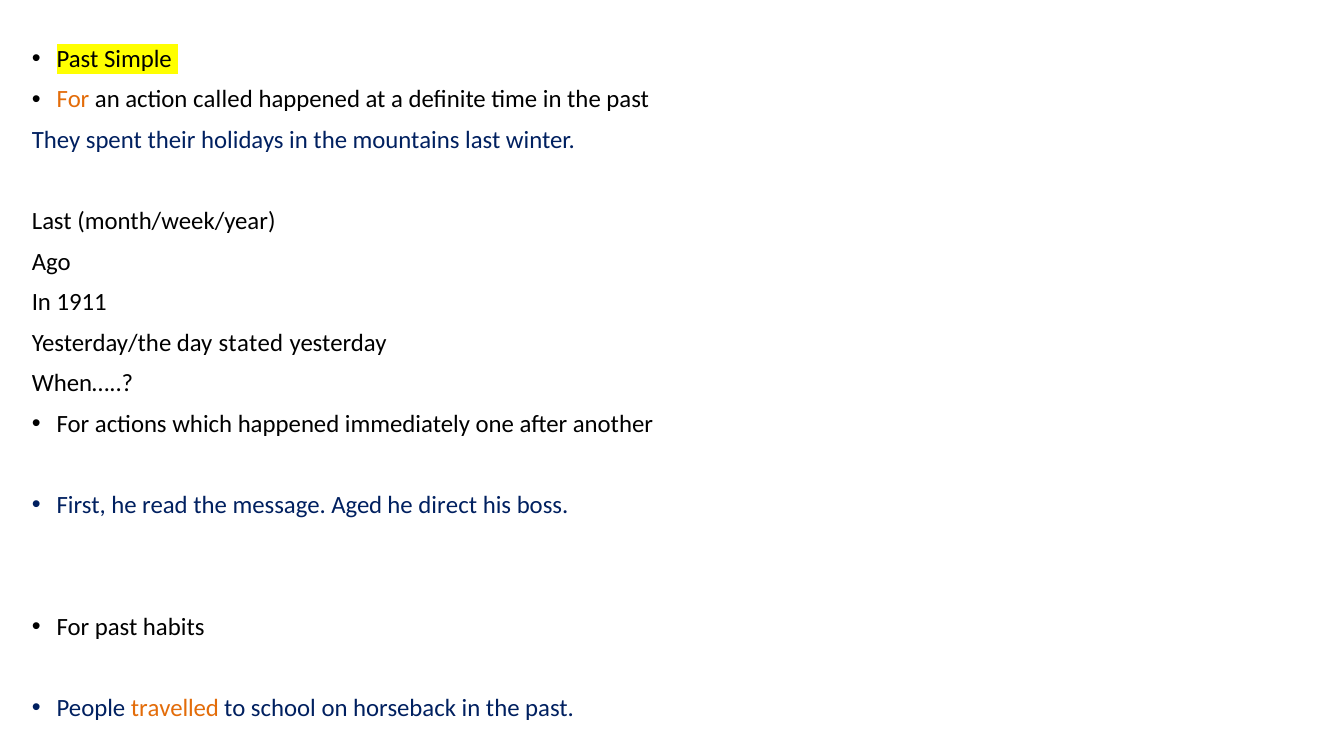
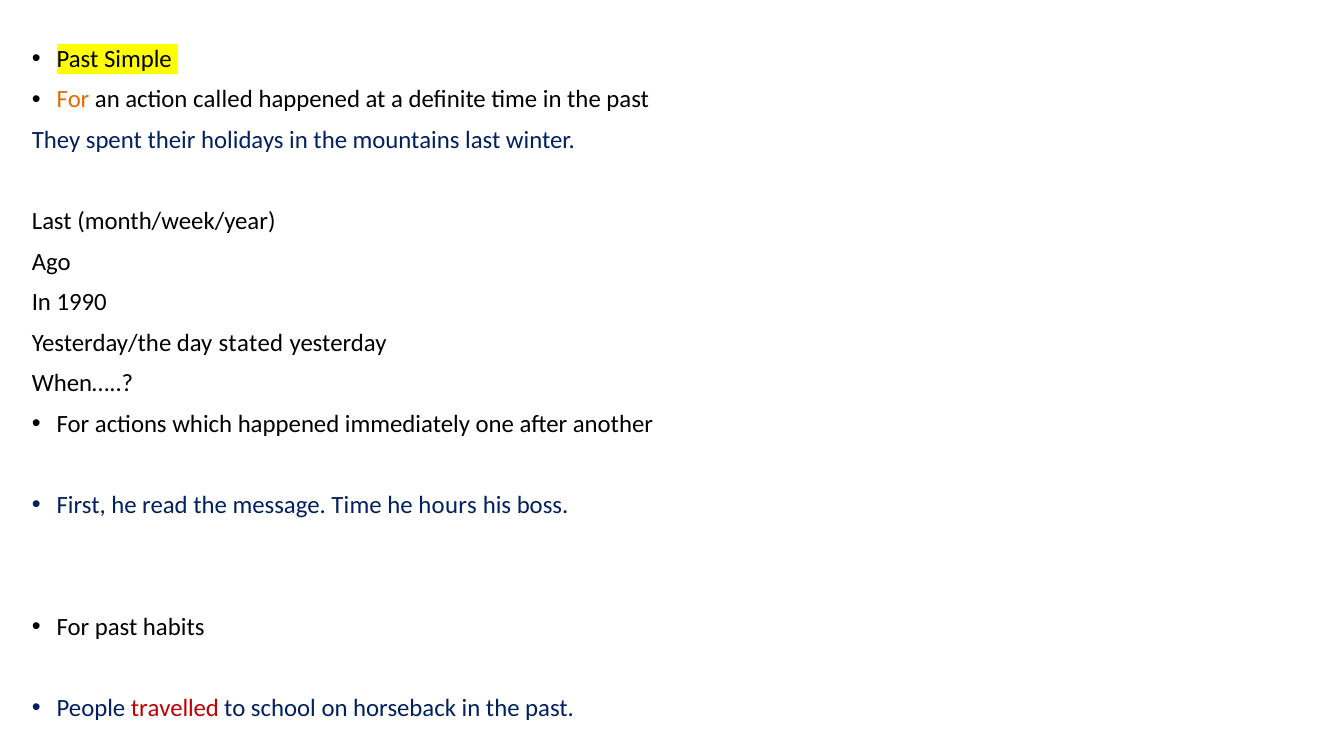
1911: 1911 -> 1990 (82, 302)
message Aged: Aged -> Time (357, 505)
direct: direct -> hours (448, 505)
travelled colour: orange -> red (175, 708)
